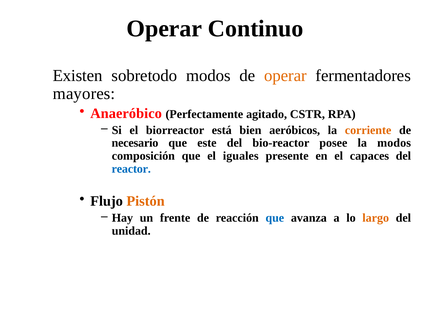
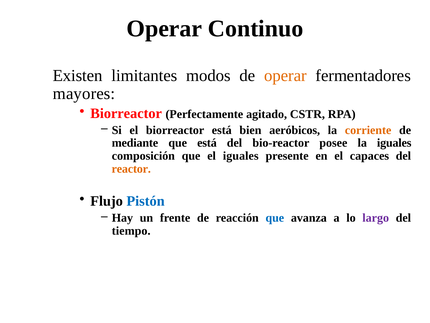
sobretodo: sobretodo -> limitantes (144, 76)
Anaeróbico: Anaeróbico -> Biorreactor (126, 113)
necesario: necesario -> mediante (135, 143)
que este: este -> está (207, 143)
la modos: modos -> iguales (394, 143)
reactor colour: blue -> orange (131, 169)
Pistón colour: orange -> blue (146, 201)
largo colour: orange -> purple (376, 217)
unidad: unidad -> tiempo (131, 230)
